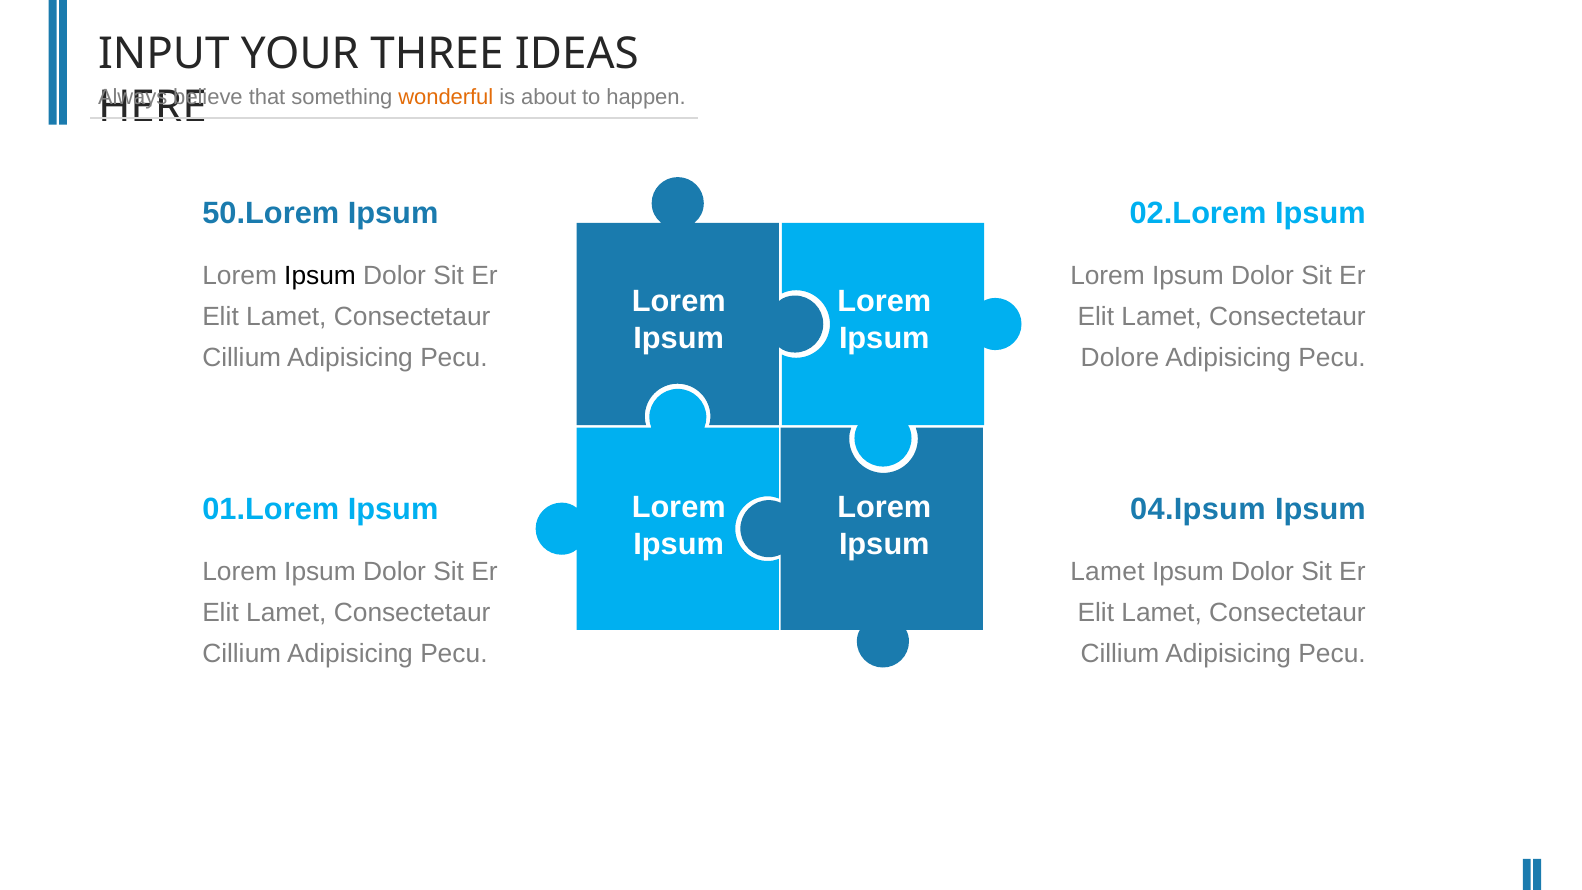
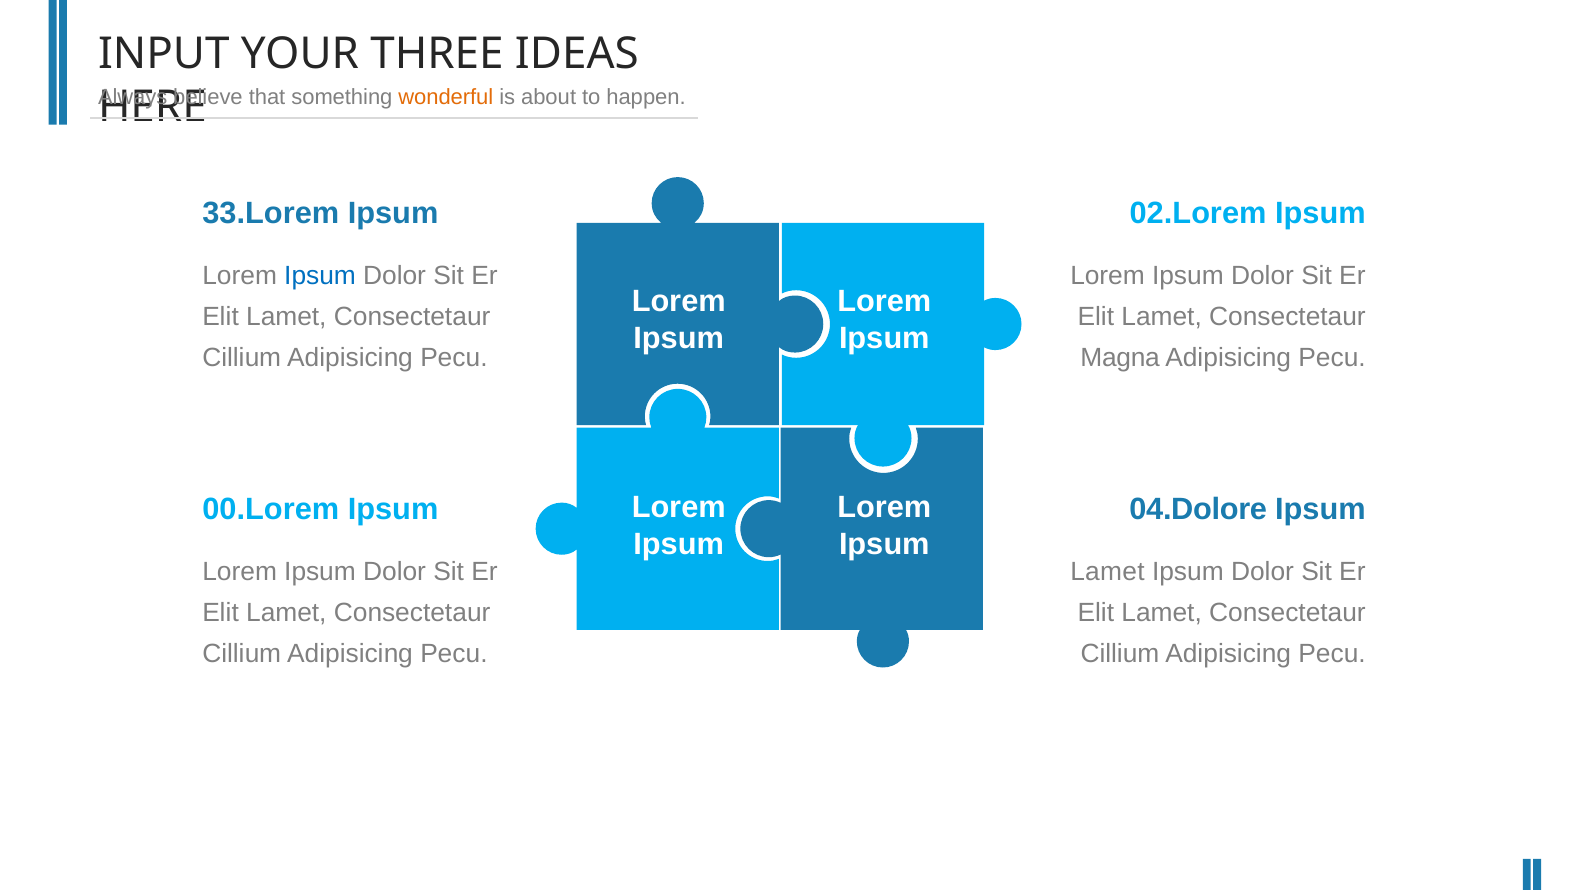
50.Lorem: 50.Lorem -> 33.Lorem (271, 213)
Ipsum colour: black -> blue (320, 276)
Dolore: Dolore -> Magna (1120, 358)
01.Lorem: 01.Lorem -> 00.Lorem (271, 509)
04.Ipsum: 04.Ipsum -> 04.Dolore (1198, 509)
